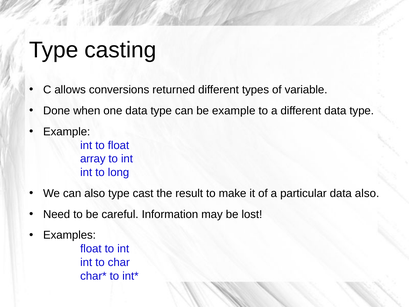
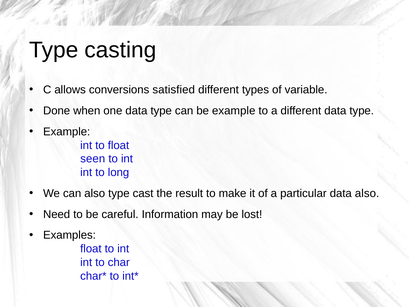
returned: returned -> satisfied (174, 90)
array: array -> seen (93, 159)
